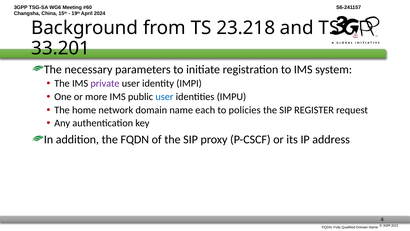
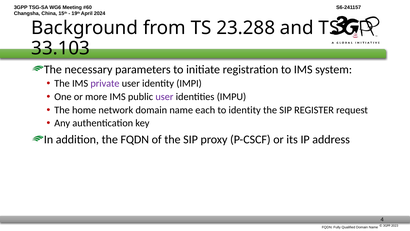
23.218: 23.218 -> 23.288 (246, 28)
33.201: 33.201 -> 33.103 (61, 48)
user colour: blue -> purple (164, 97)
to policies: policies -> identity (245, 110)
